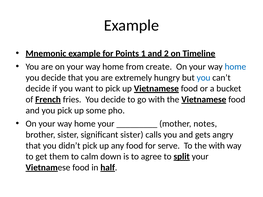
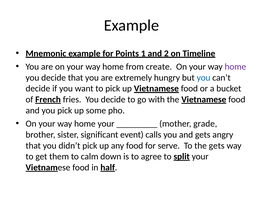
home colour: blue -> purple (235, 67)
notes: notes -> grade (205, 124)
significant sister: sister -> event (132, 135)
the with: with -> gets (217, 146)
